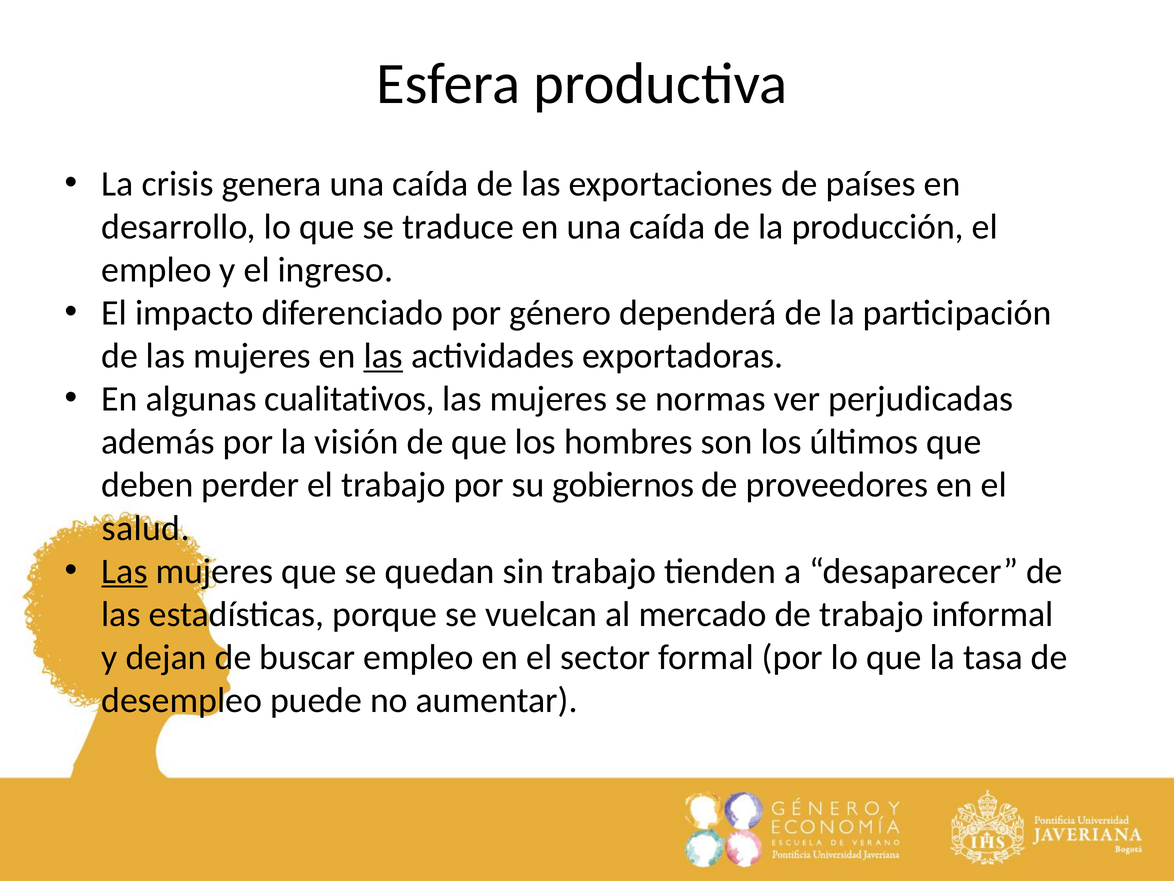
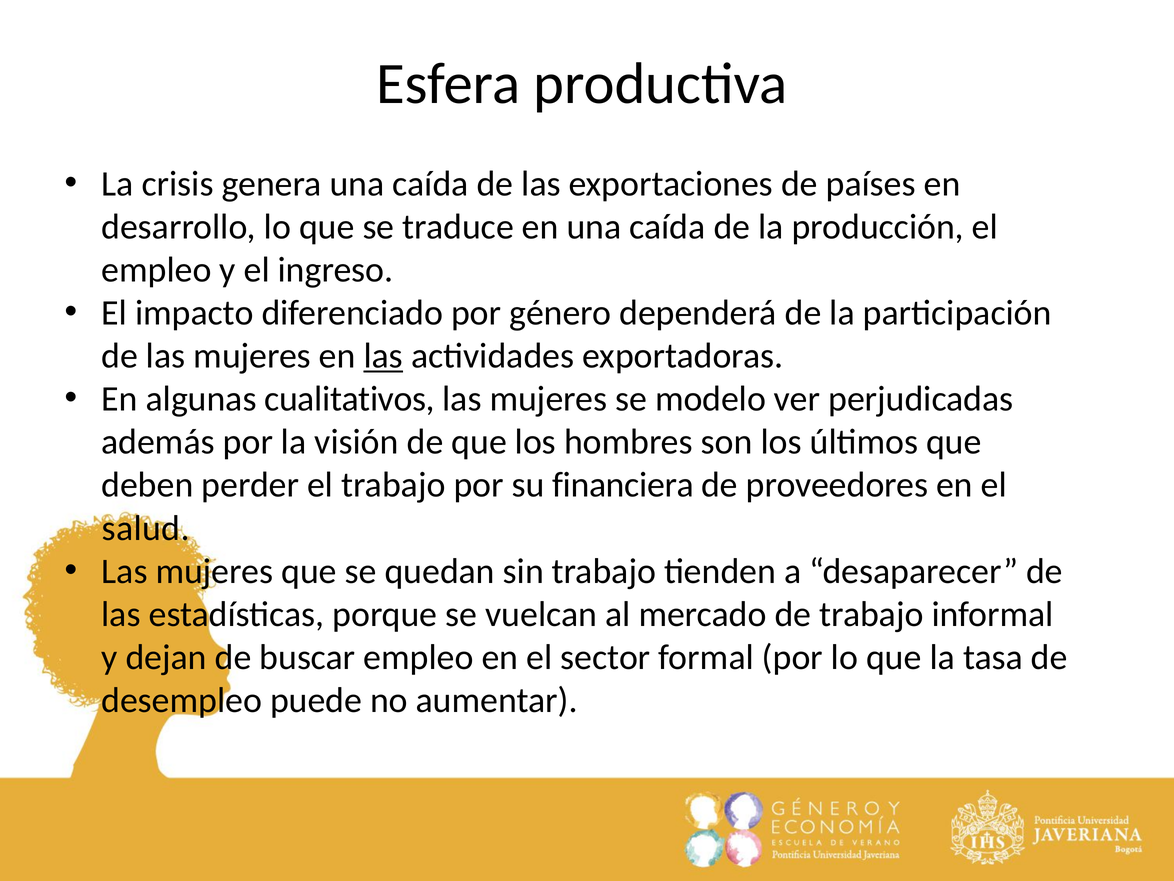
normas: normas -> modelo (711, 399)
gobiernos: gobiernos -> financiera (623, 485)
Las underline: present -> none (124, 571)
